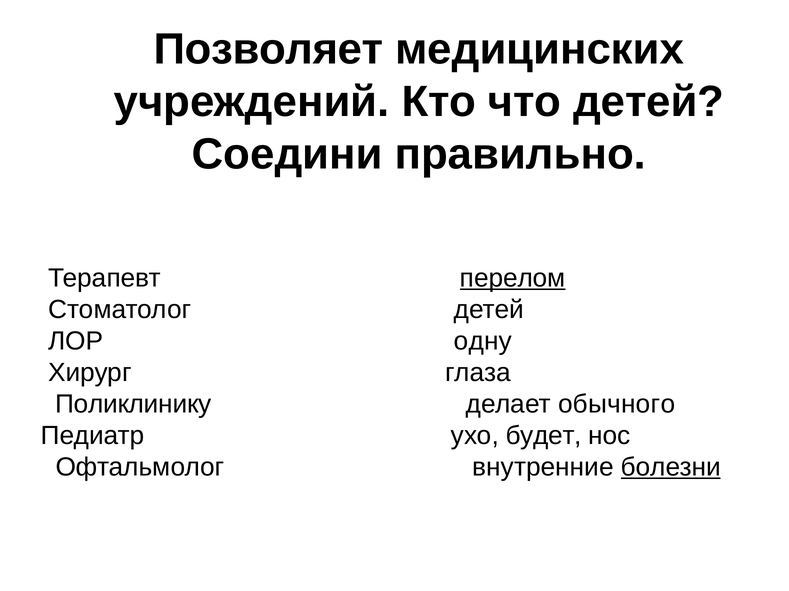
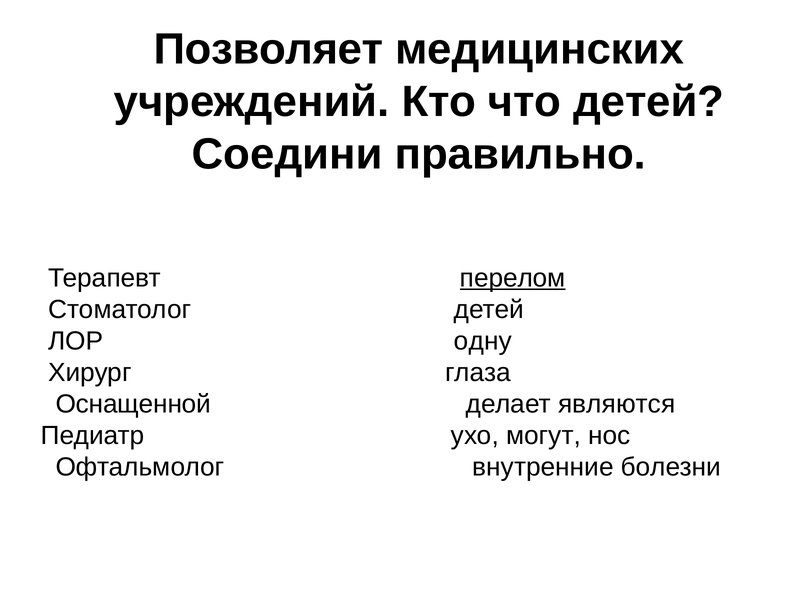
Поликлинику: Поликлинику -> Оснащенной (133, 404)
обычного: обычного -> являются (617, 404)
будет: будет -> могут (544, 436)
болезни underline: present -> none (671, 468)
